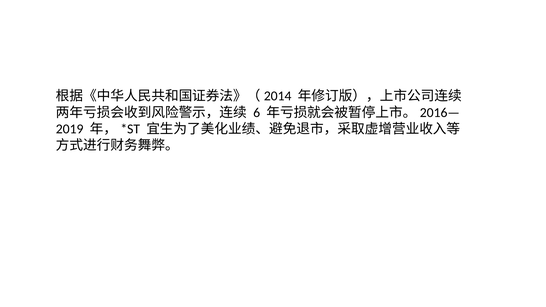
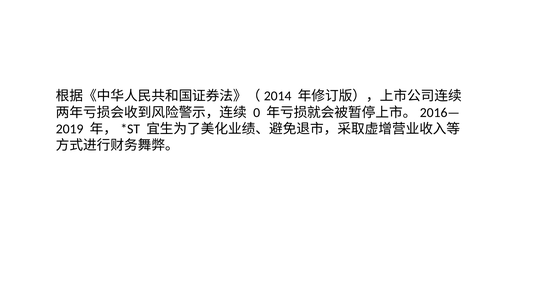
6: 6 -> 0 (257, 113)
